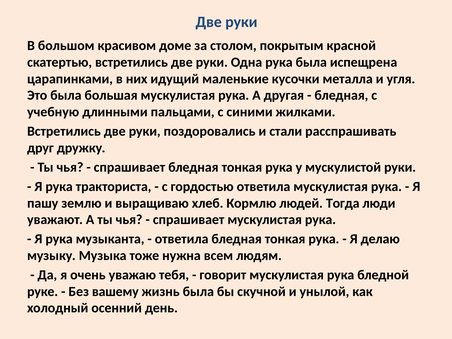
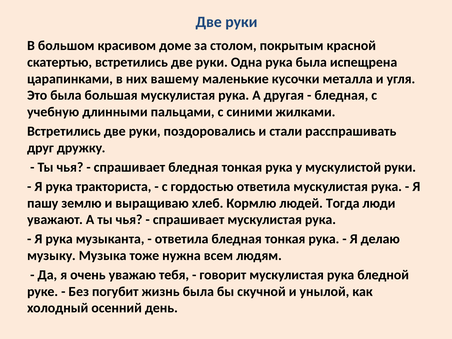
идущий: идущий -> вашему (175, 79)
вашему: вашему -> погубит (115, 291)
